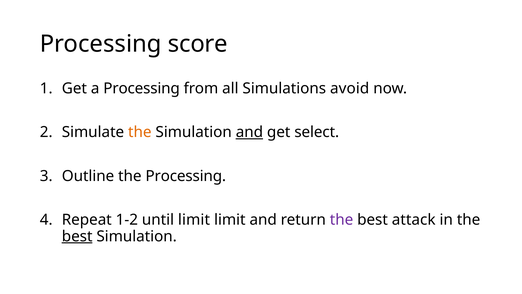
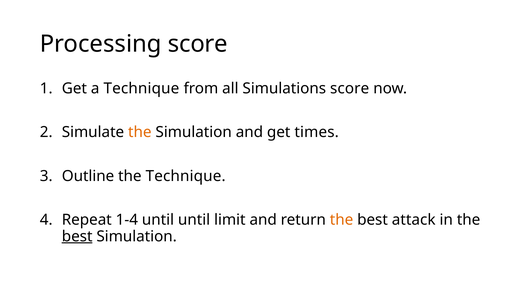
a Processing: Processing -> Technique (141, 88)
Simulations avoid: avoid -> score (350, 88)
and underline: present -> none (249, 132)
select: select -> times (317, 132)
the Processing: Processing -> Technique (186, 176)
1-2: 1-2 -> 1-4 (127, 220)
until limit: limit -> until (194, 220)
the colour: purple -> orange (342, 220)
